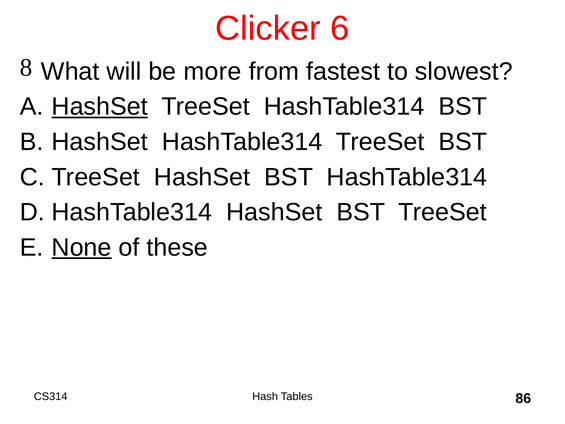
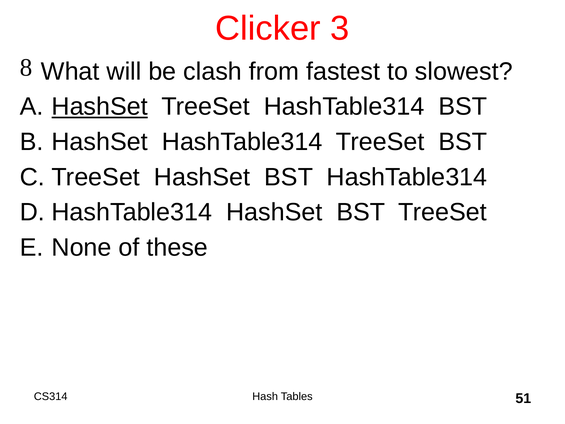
6: 6 -> 3 (340, 28)
more: more -> clash (213, 71)
None underline: present -> none (82, 247)
86: 86 -> 51 (523, 398)
